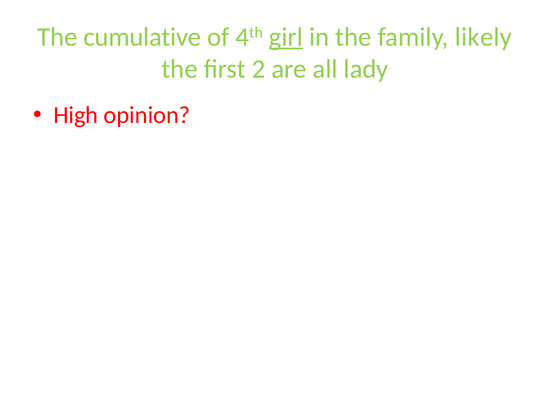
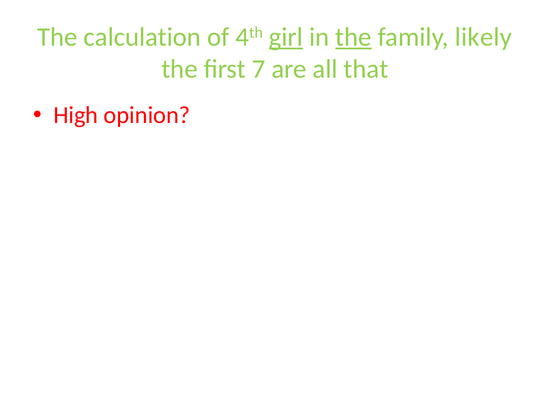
cumulative: cumulative -> calculation (142, 37)
the underline: none -> present (353, 37)
2: 2 -> 7 (259, 69)
lady: lady -> that (366, 69)
